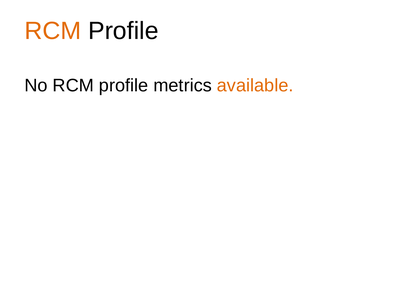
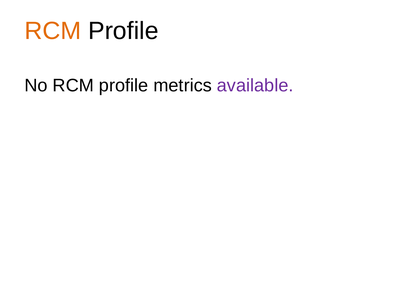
available colour: orange -> purple (255, 86)
